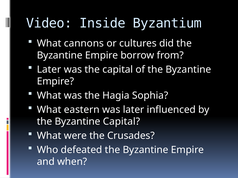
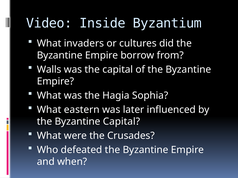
cannons: cannons -> invaders (84, 44)
Later: Later -> Walls (49, 70)
